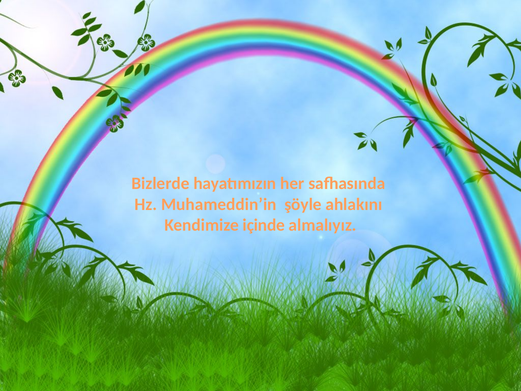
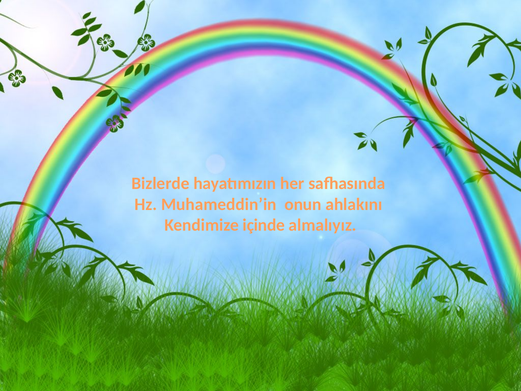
şöyle: şöyle -> onun (303, 204)
